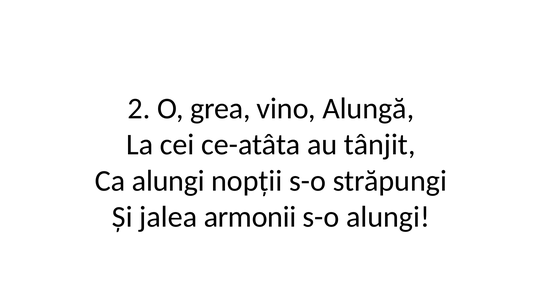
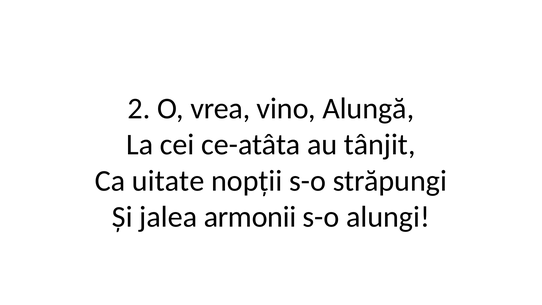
grea: grea -> vrea (220, 108)
Ca alungi: alungi -> uitate (168, 181)
